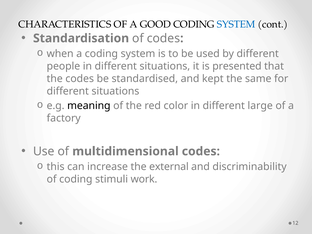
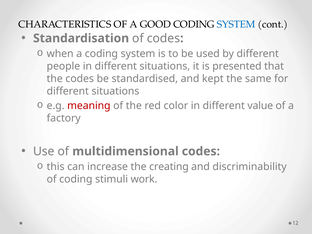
meaning colour: black -> red (89, 106)
large: large -> value (260, 106)
external: external -> creating (169, 167)
